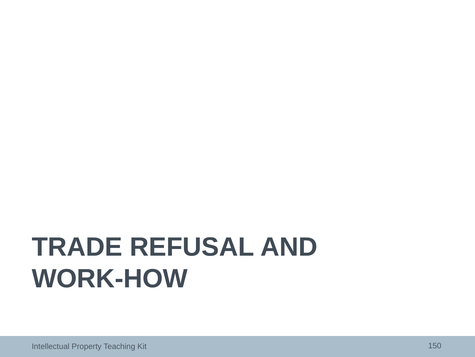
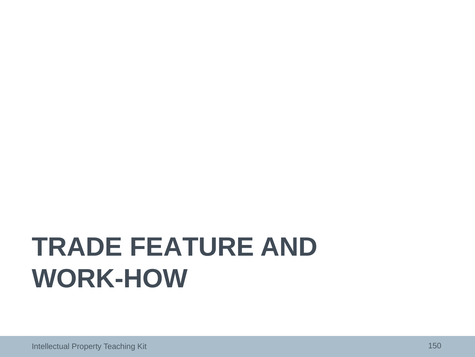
REFUSAL: REFUSAL -> FEATURE (192, 247)
